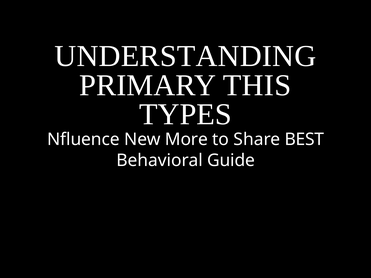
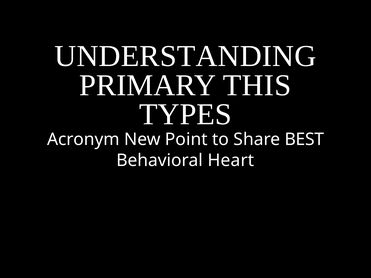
Nfluence: Nfluence -> Acronym (83, 140)
More: More -> Point (186, 140)
Guide: Guide -> Heart (231, 160)
